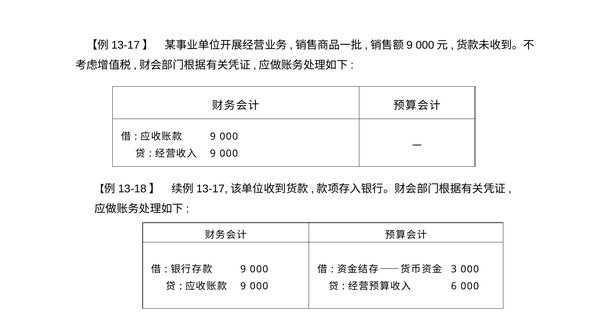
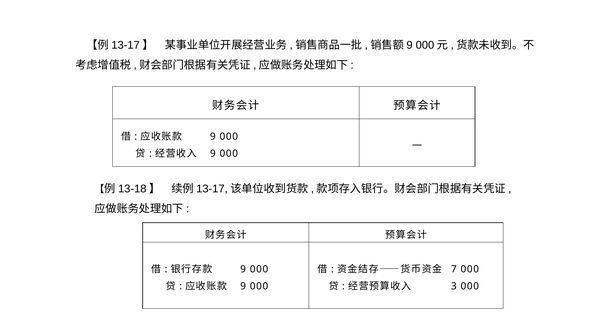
3: 3 -> 7 (454, 269)
6: 6 -> 3 (454, 286)
